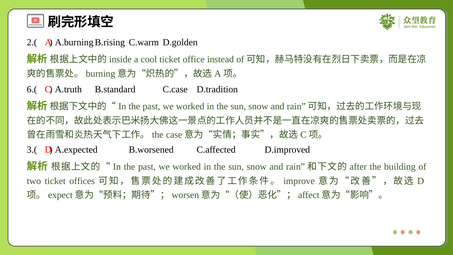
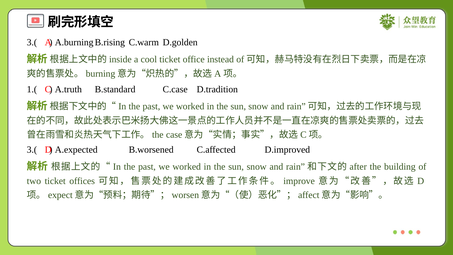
2.(: 2.( -> 3.( (32, 42)
6.(: 6.( -> 1.( (32, 89)
